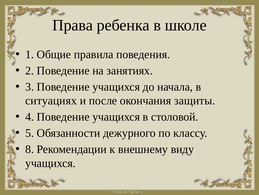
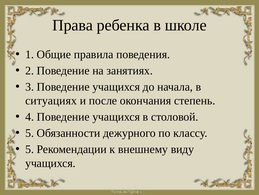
защиты: защиты -> степень (195, 100)
8: 8 -> 5 (30, 149)
